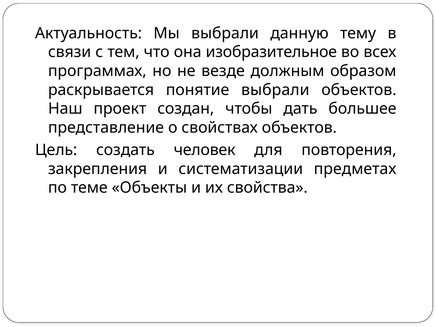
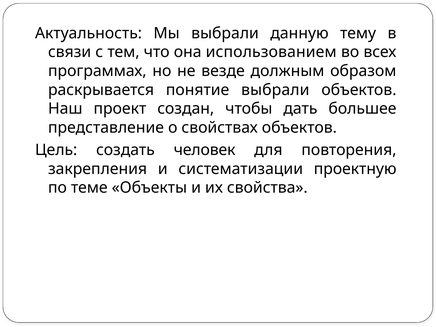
изобразительное: изобразительное -> использованием (271, 52)
предметах: предметах -> проектную (355, 169)
